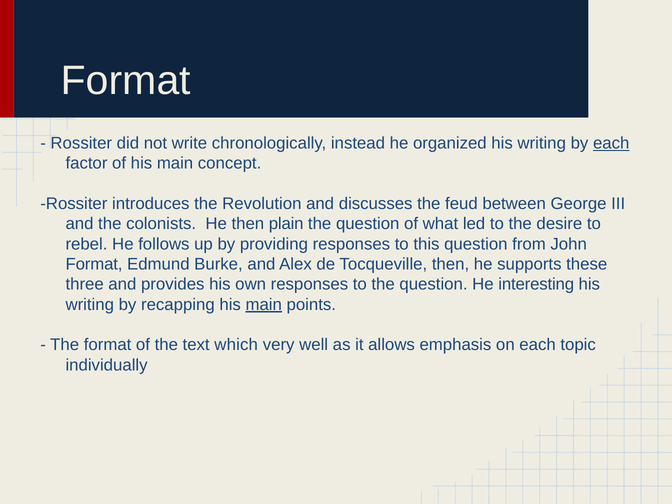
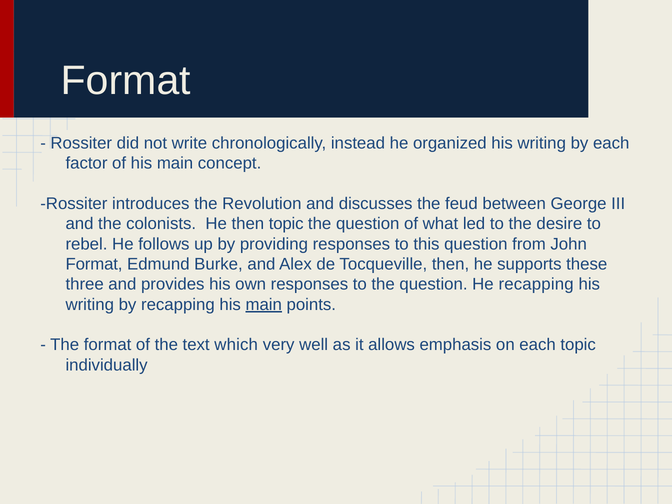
each underline: present -> none (611, 143)
then plain: plain -> topic (286, 224)
He interesting: interesting -> recapping (536, 284)
